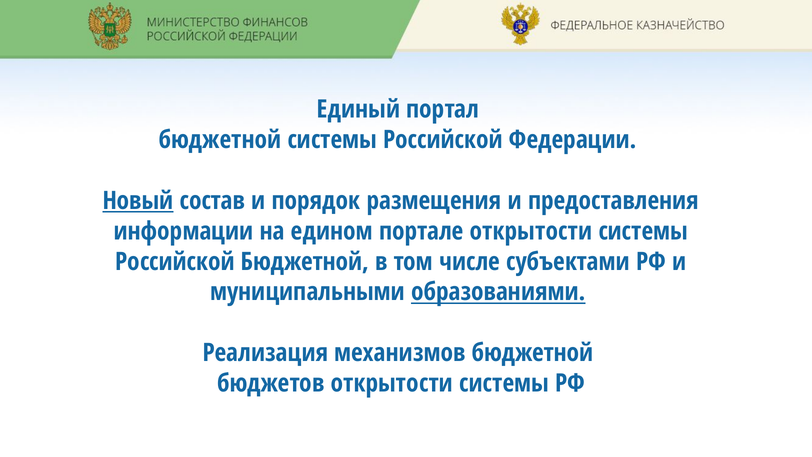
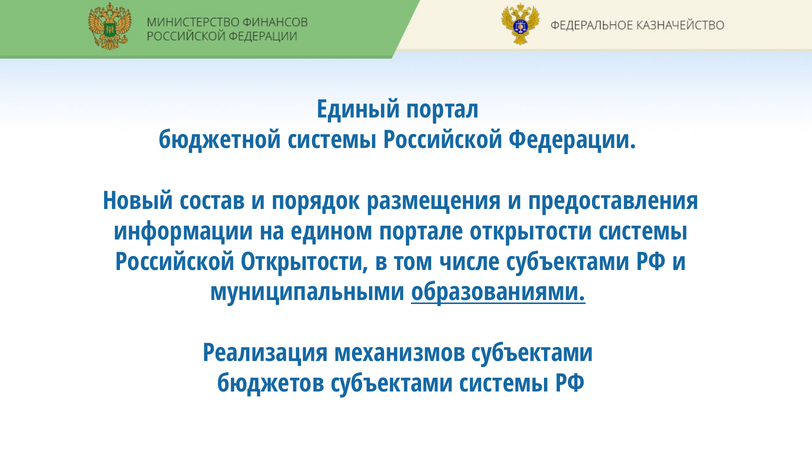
Новый underline: present -> none (138, 201)
Российской Бюджетной: Бюджетной -> Открытости (305, 262)
механизмов бюджетной: бюджетной -> субъектами (532, 353)
бюджетов открытости: открытости -> субъектами (392, 383)
